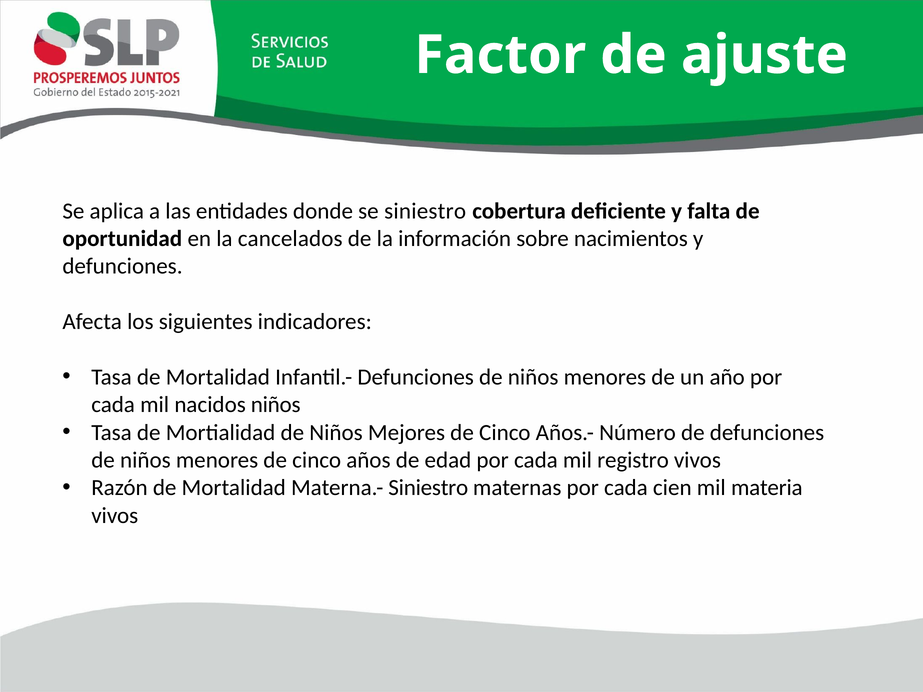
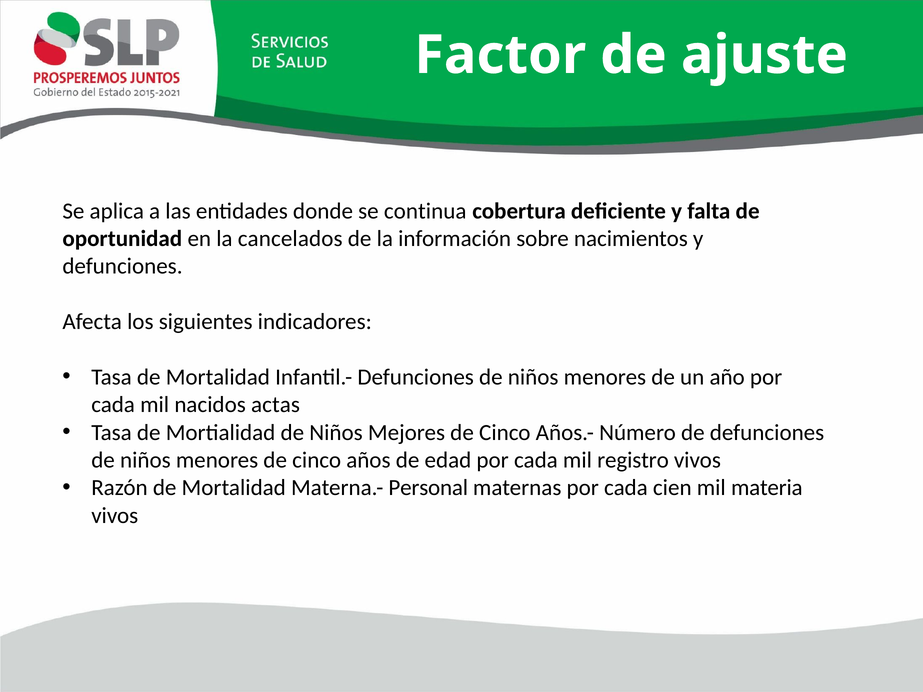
se siniestro: siniestro -> continua (425, 211)
nacidos niños: niños -> actas (276, 405)
Materna.- Siniestro: Siniestro -> Personal (428, 488)
